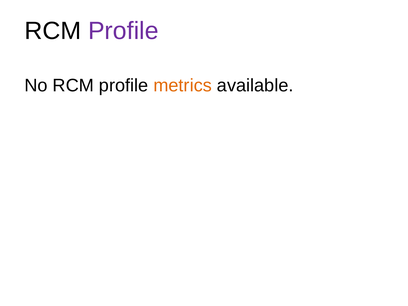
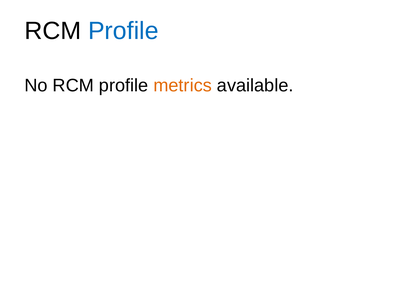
Profile colour: purple -> blue (123, 31)
